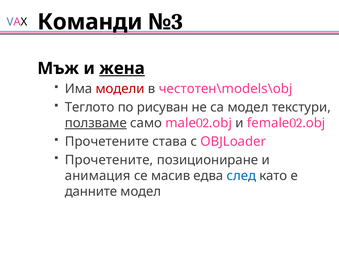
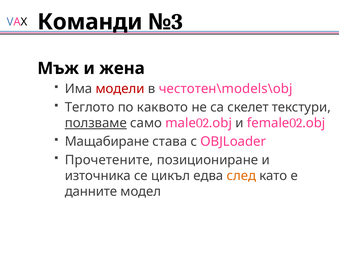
жена underline: present -> none (122, 68)
рисуван: рисуван -> каквото (163, 107)
са модел: модел -> скелет (248, 107)
Прочетените: Прочетените -> Мащабиране (107, 142)
анимация: анимация -> източника (98, 176)
масив: масив -> цикъл (171, 176)
след colour: blue -> orange (241, 176)
